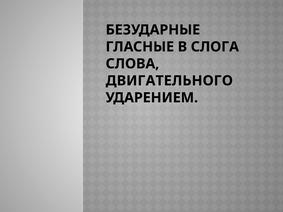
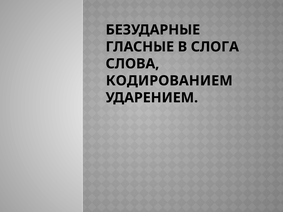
ДВИГАТЕЛЬНОГО: ДВИГАТЕЛЬНОГО -> КОДИРОВАНИЕМ (169, 81)
